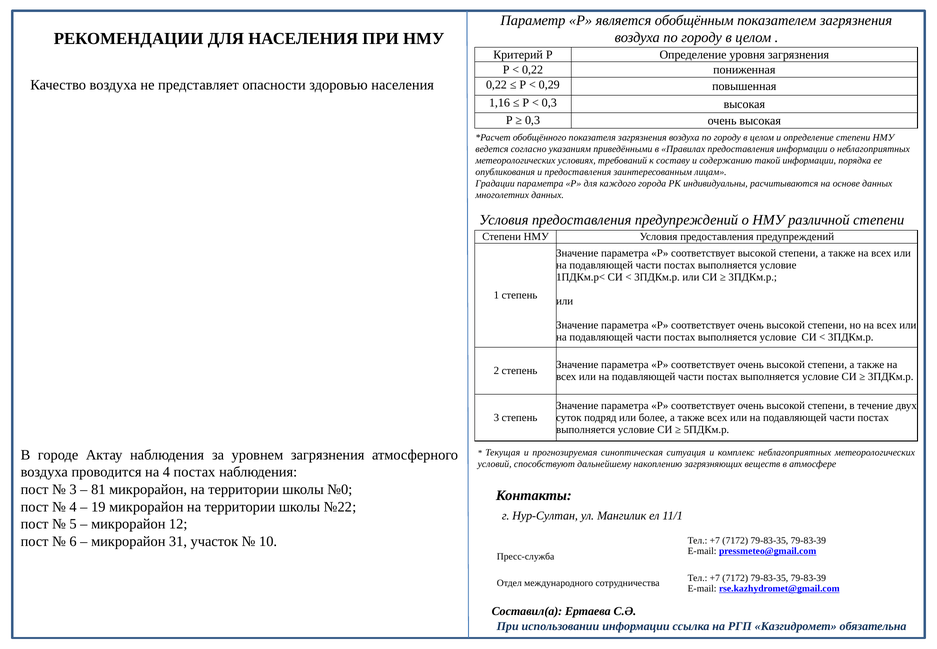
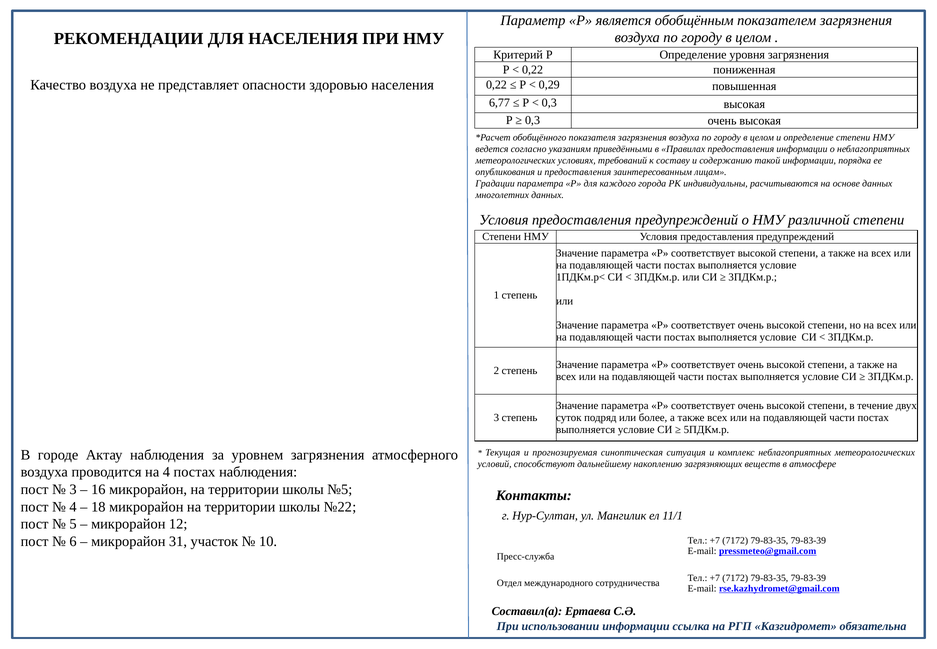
1,16: 1,16 -> 6,77 (499, 103)
81: 81 -> 16 (98, 489)
№0: №0 -> №5 (340, 489)
19: 19 -> 18 (98, 506)
